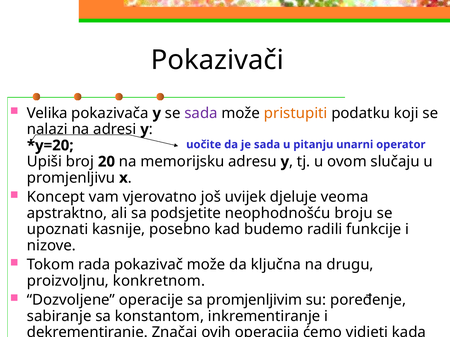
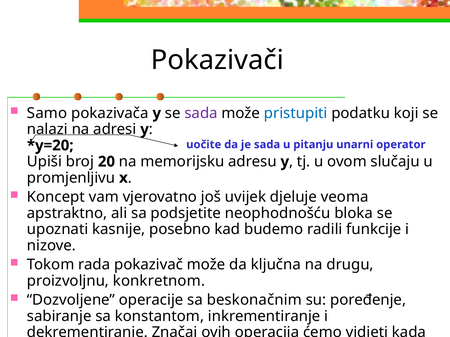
Velika: Velika -> Samo (47, 113)
pristupiti colour: orange -> blue (296, 113)
broju: broju -> bloka (354, 213)
promjenljivim: promjenljivim -> beskonačnim (254, 300)
